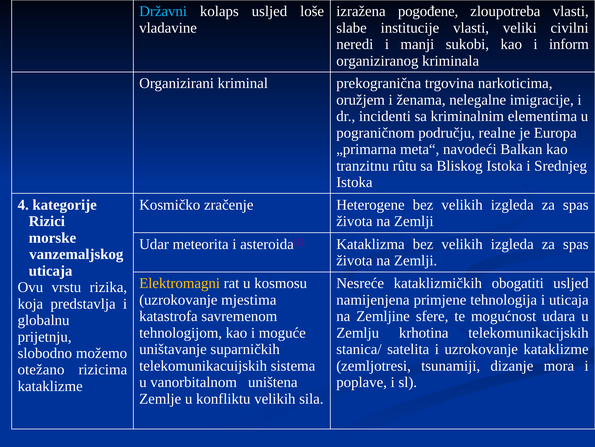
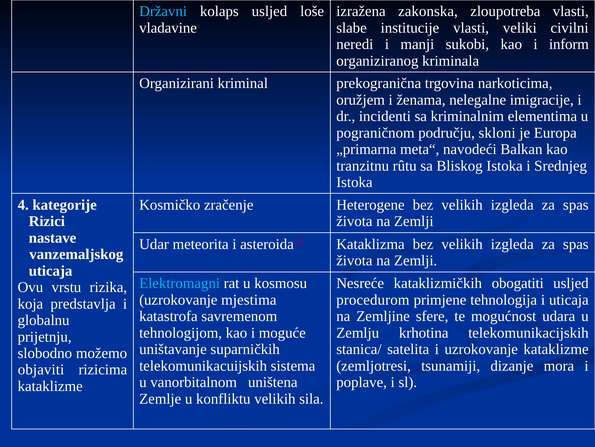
pogođene: pogođene -> zakonska (428, 11)
realne: realne -> skloni (497, 133)
morske: morske -> nastave (53, 237)
Elektromagni colour: yellow -> light blue (180, 283)
namijenjena: namijenjena -> procedurom (373, 299)
otežano: otežano -> objaviti (41, 369)
